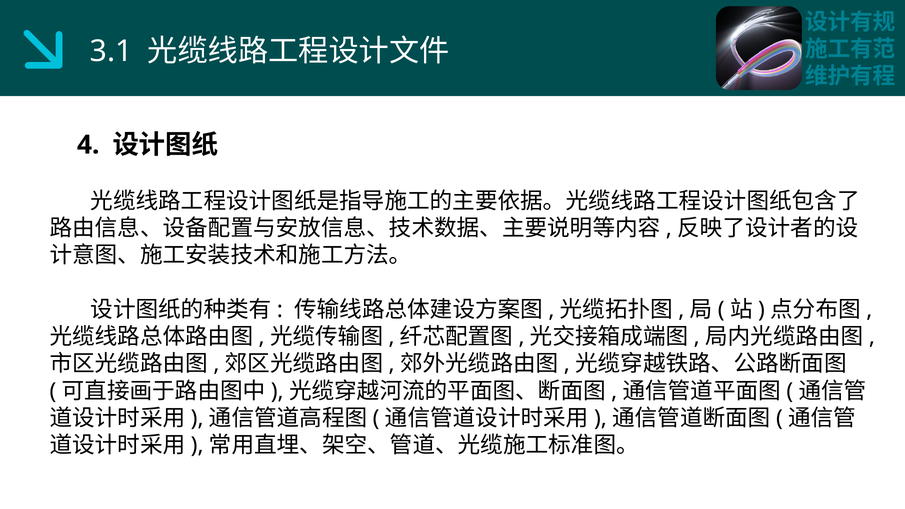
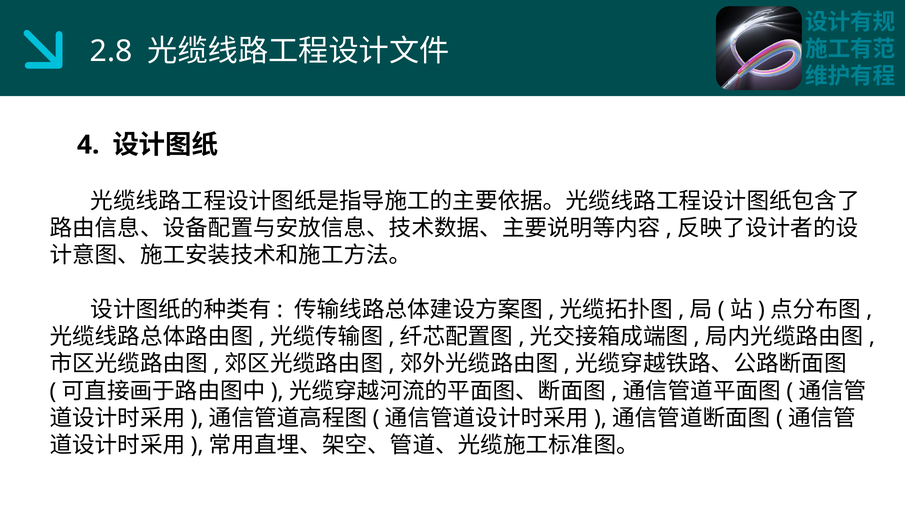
3.1: 3.1 -> 2.8 (111, 51)
